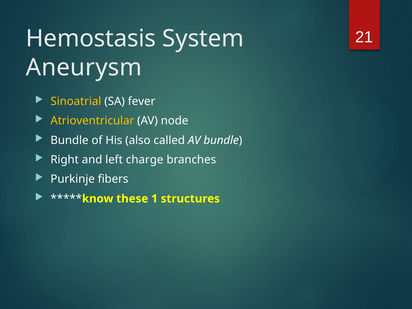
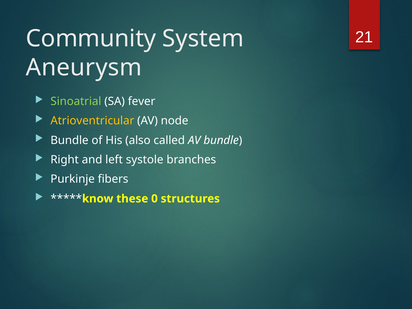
Hemostasis: Hemostasis -> Community (91, 39)
Sinoatrial colour: yellow -> light green (76, 101)
charge: charge -> systole (145, 160)
1: 1 -> 0 (154, 199)
